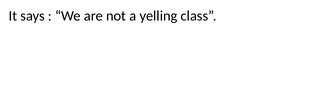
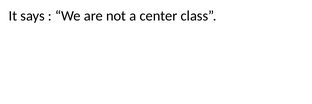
yelling: yelling -> center (158, 16)
